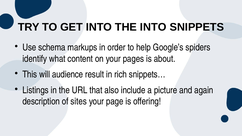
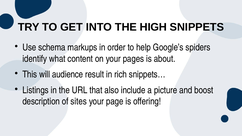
THE INTO: INTO -> HIGH (153, 27)
again: again -> boost (204, 90)
